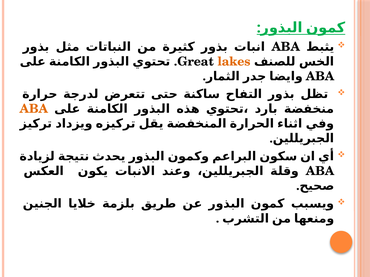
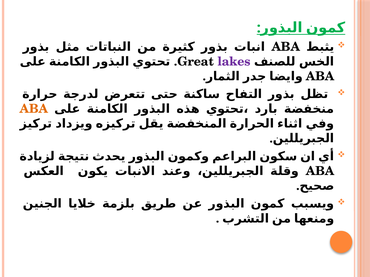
lakes colour: orange -> purple (234, 62)
